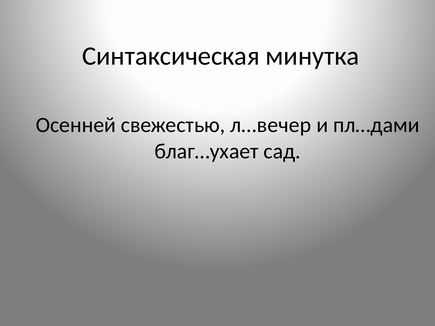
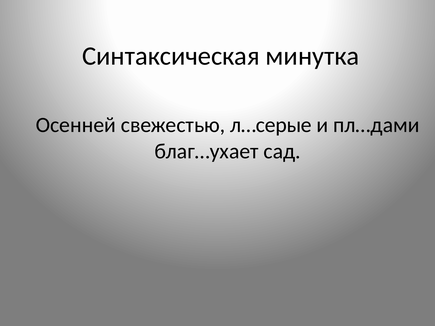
л…вечер: л…вечер -> л…серые (271, 125)
